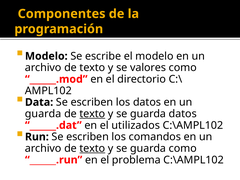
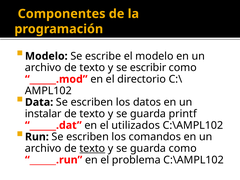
valores: valores -> escribir (148, 68)
guarda: guarda -> instalar (43, 114)
texto underline: present -> none (92, 114)
guarda datos: datos -> printf (183, 114)
